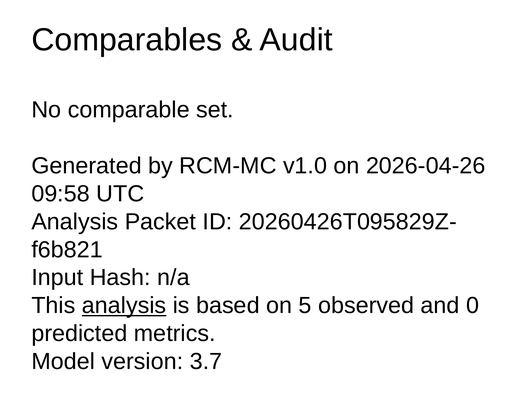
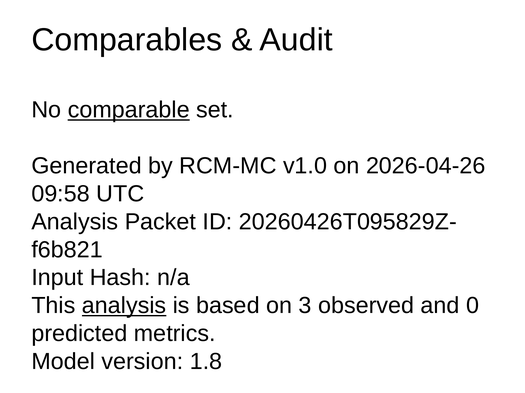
comparable underline: none -> present (129, 110)
5: 5 -> 3 (305, 306)
3.7: 3.7 -> 1.8 (206, 362)
